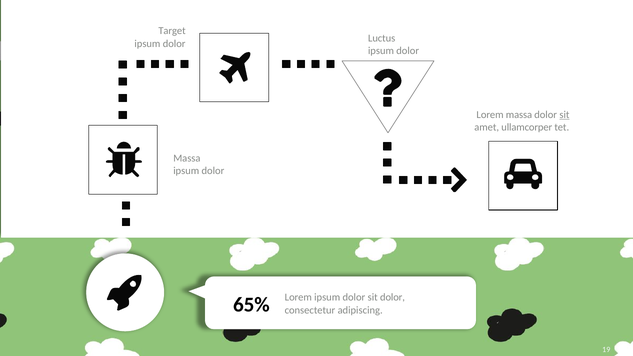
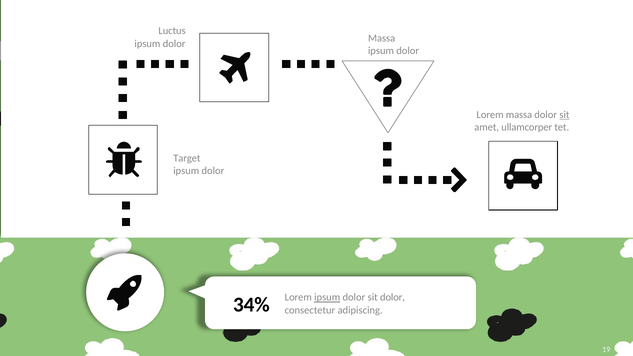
Target: Target -> Luctus (172, 31)
Luctus: Luctus -> Massa (382, 38)
Massa: Massa -> Target (187, 158)
65%: 65% -> 34% (251, 305)
ipsum underline: none -> present (327, 298)
